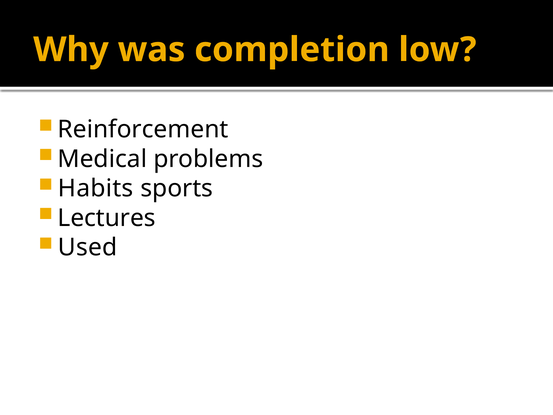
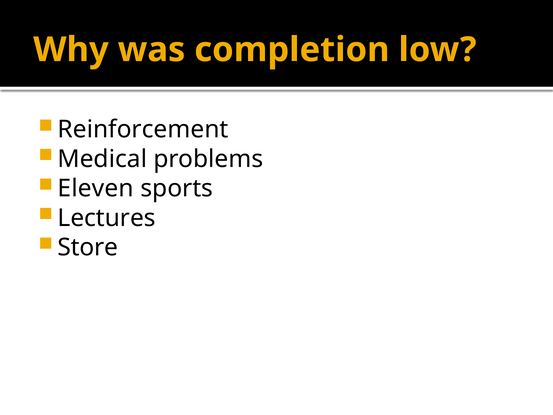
Habits: Habits -> Eleven (96, 188)
Used: Used -> Store (88, 247)
